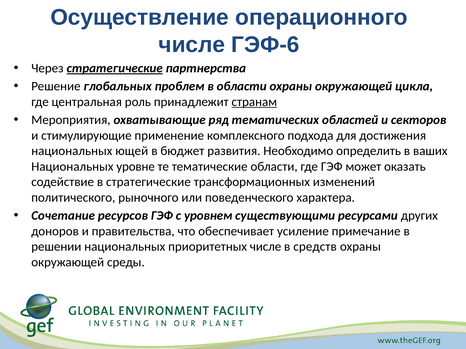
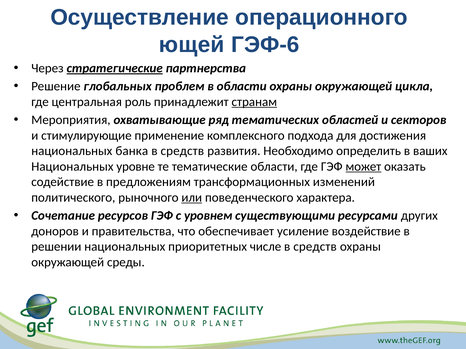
числе: числе -> ющей (192, 45)
ющей: ющей -> банка (132, 151)
бюджет: бюджет -> средств (182, 151)
может underline: none -> present (363, 167)
в стратегические: стратегические -> предложениям (148, 182)
или underline: none -> present (192, 198)
примечание: примечание -> воздействие (366, 231)
